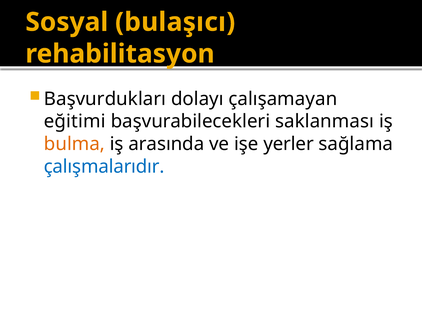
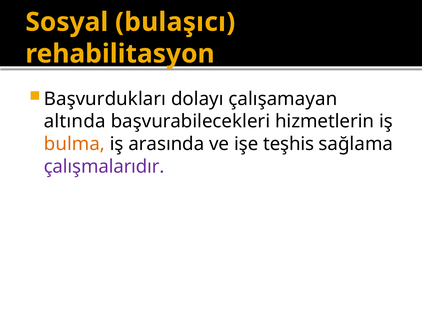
eğitimi: eğitimi -> altında (75, 121)
saklanması: saklanması -> hizmetlerin (325, 121)
yerler: yerler -> teşhis (289, 144)
çalışmalarıdır colour: blue -> purple (104, 166)
